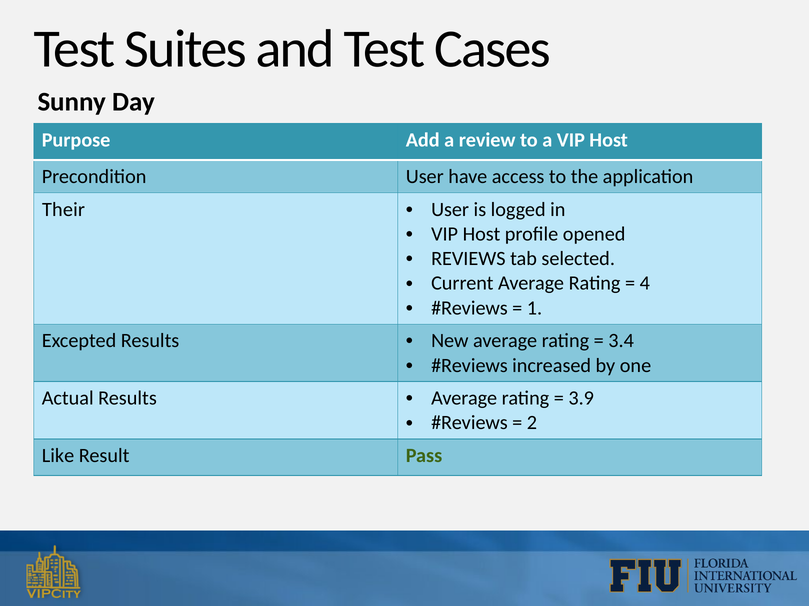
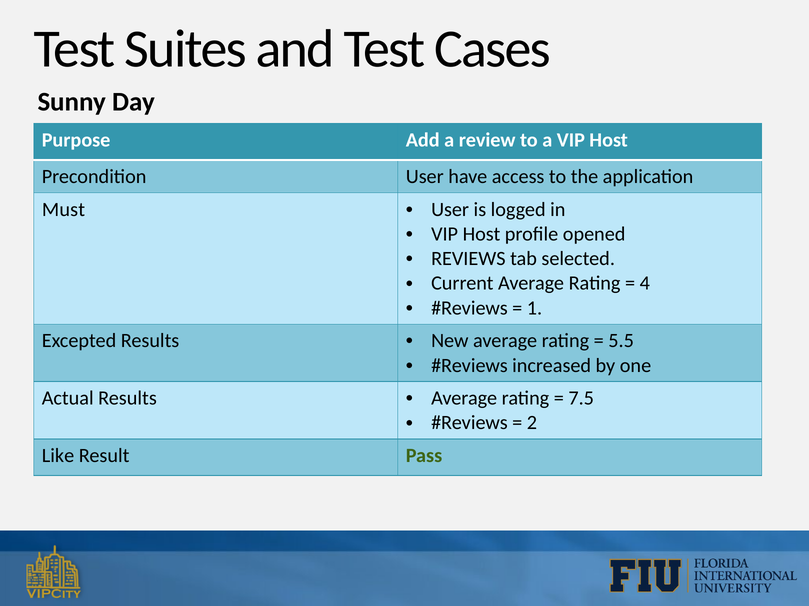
Their: Their -> Must (64, 210)
3.4: 3.4 -> 5.5 (621, 341)
3.9: 3.9 -> 7.5 (581, 399)
